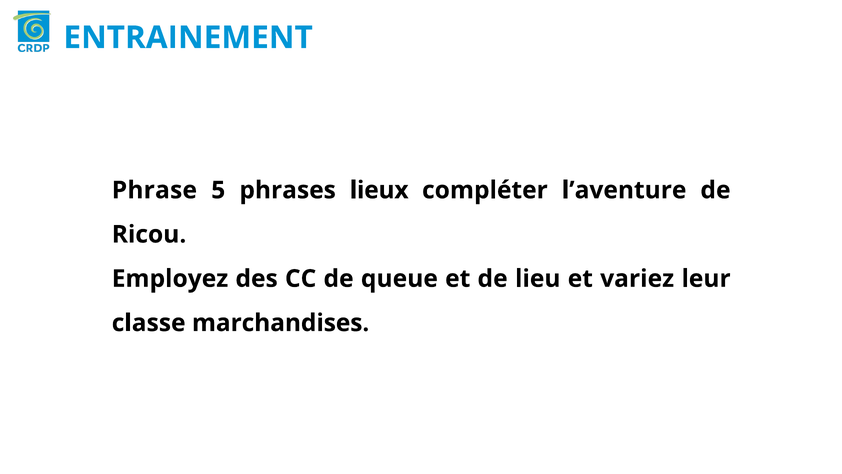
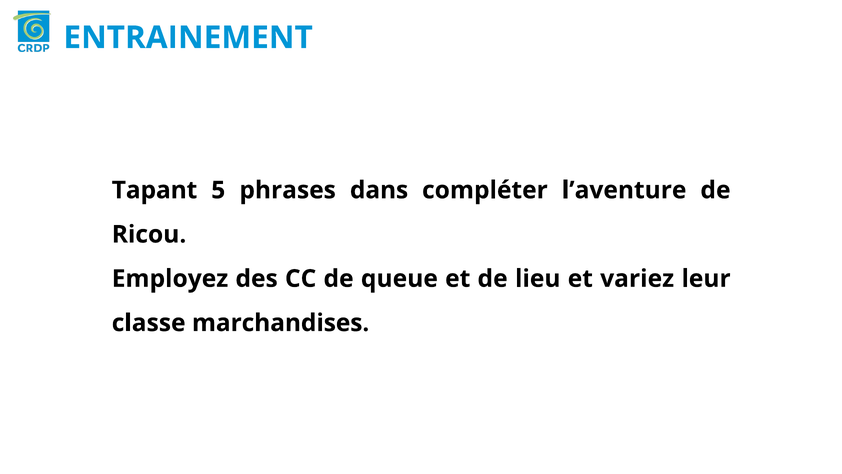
Phrase: Phrase -> Tapant (155, 190)
lieux: lieux -> dans (379, 190)
